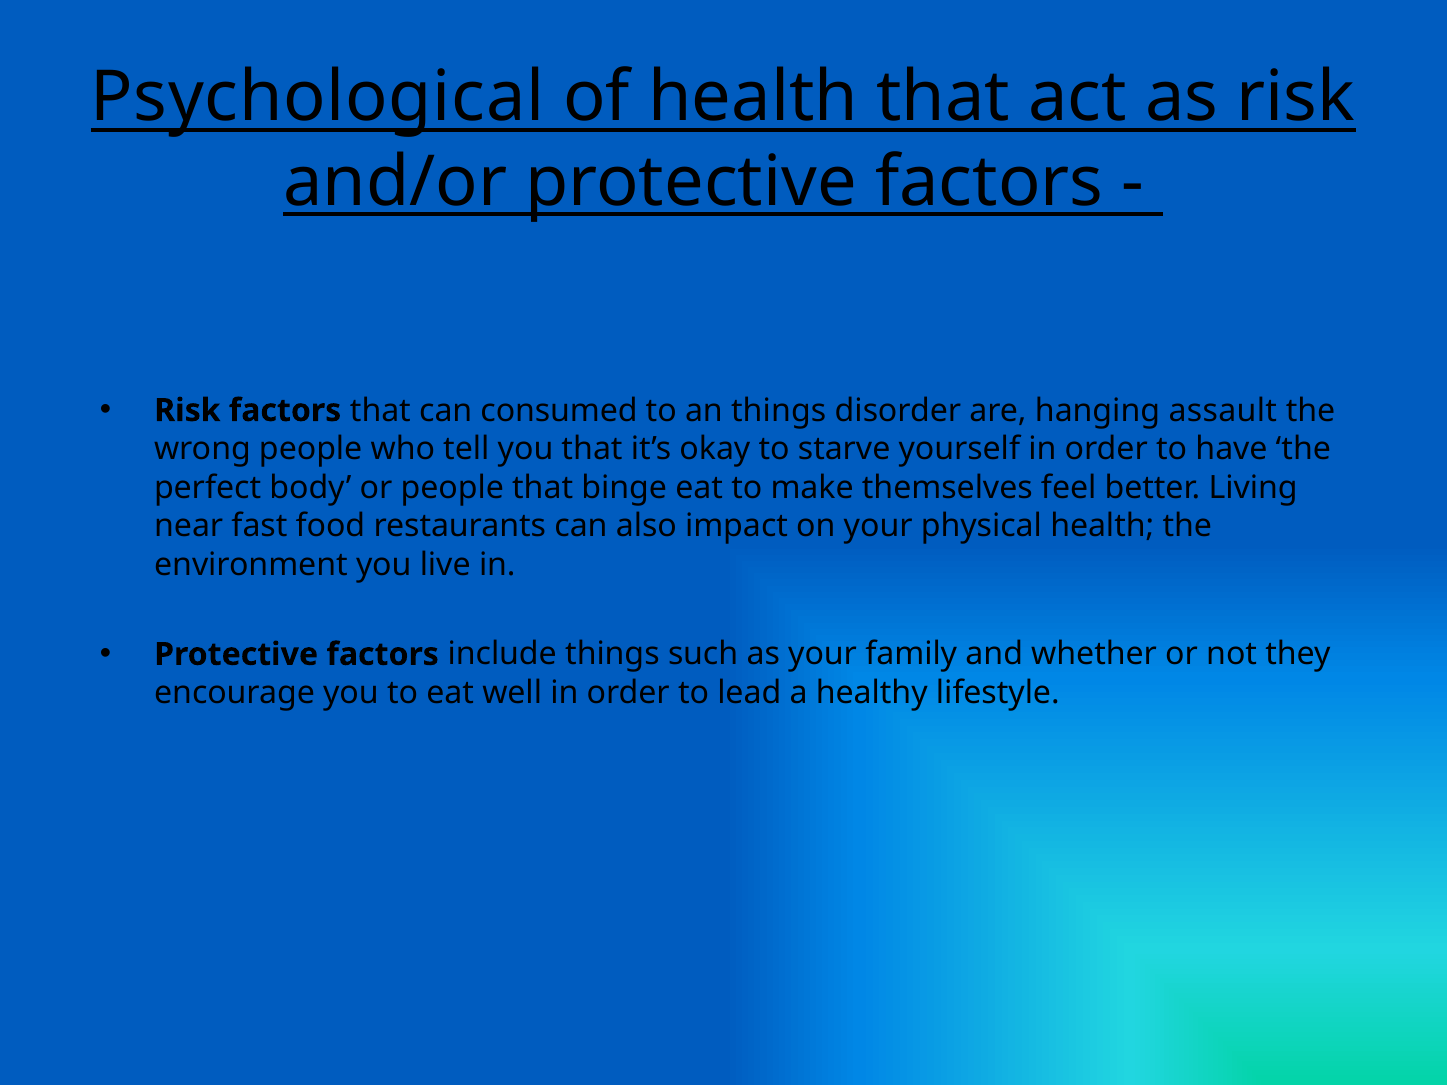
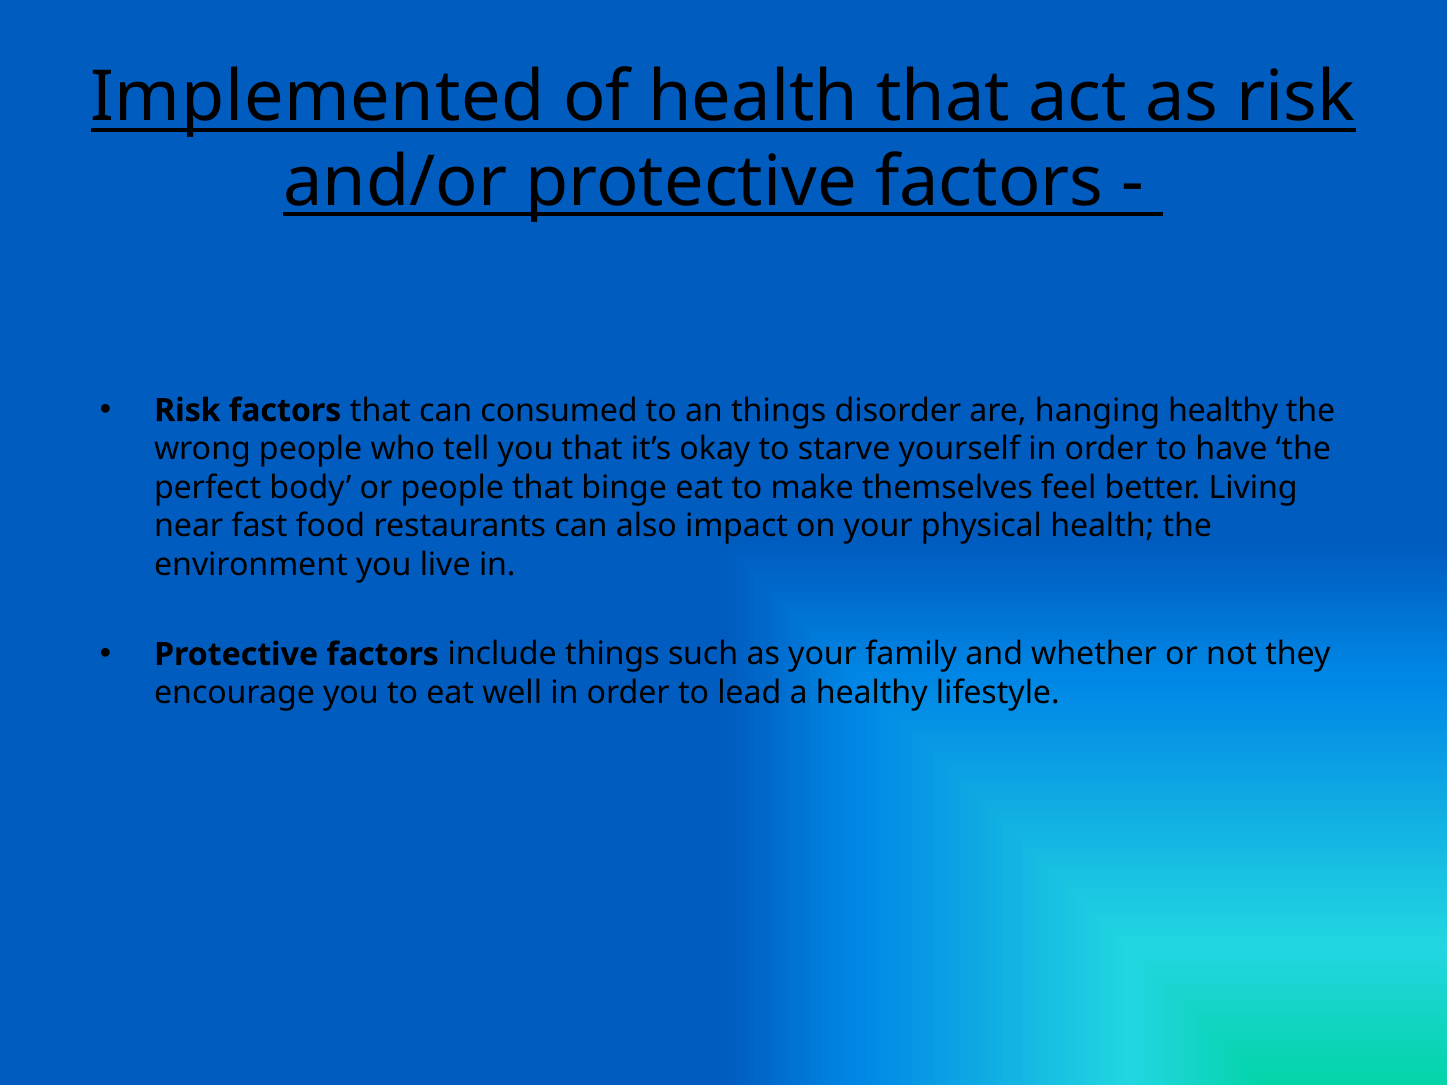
Psychological: Psychological -> Implemented (318, 98)
hanging assault: assault -> healthy (1223, 411)
